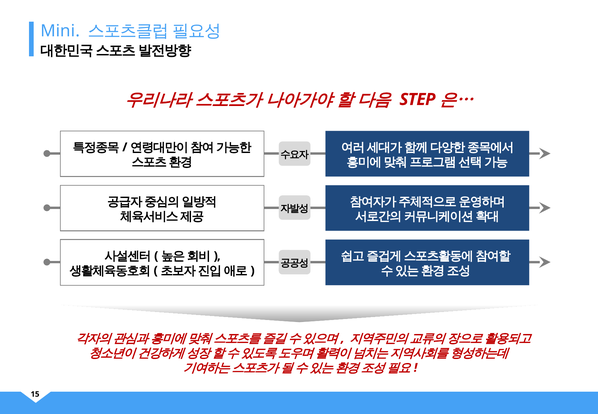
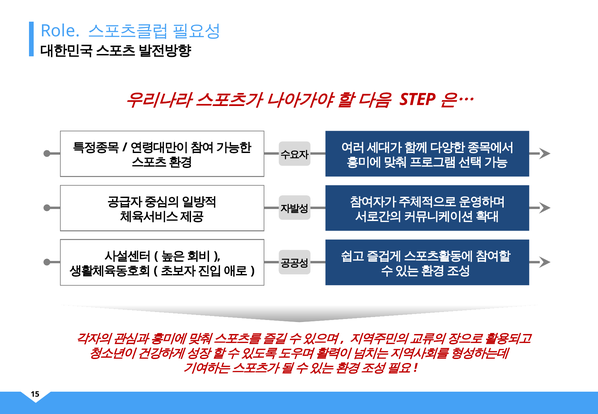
Mini: Mini -> Role (60, 31)
